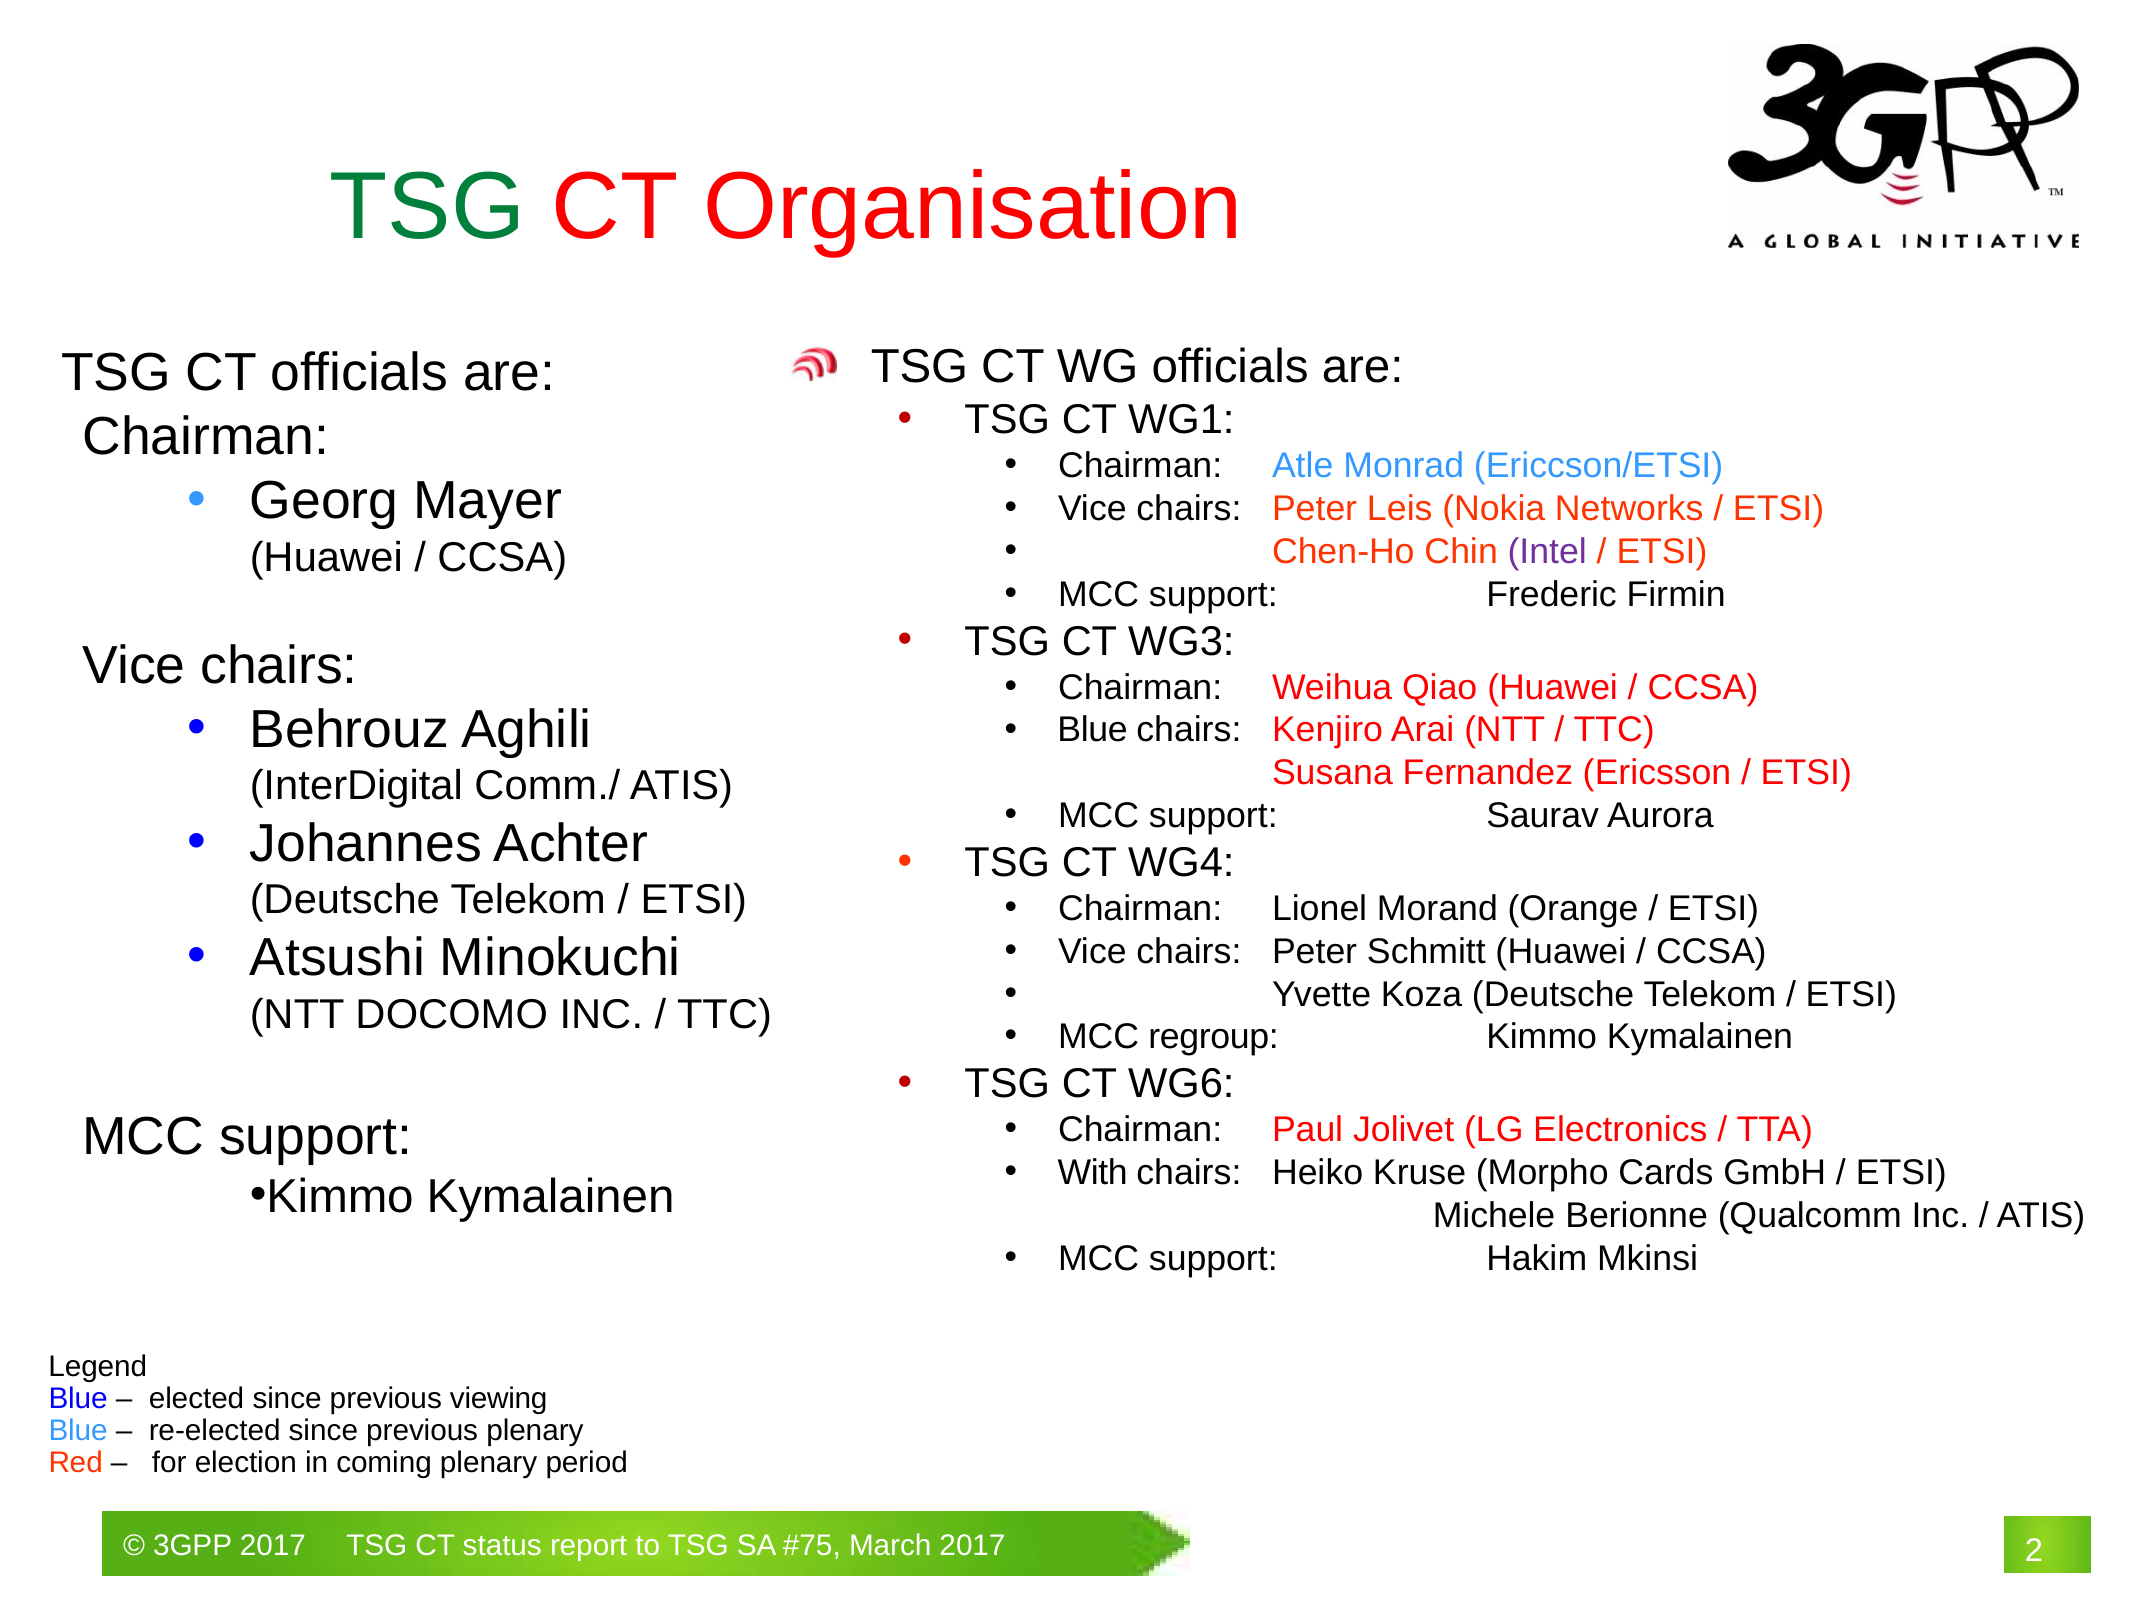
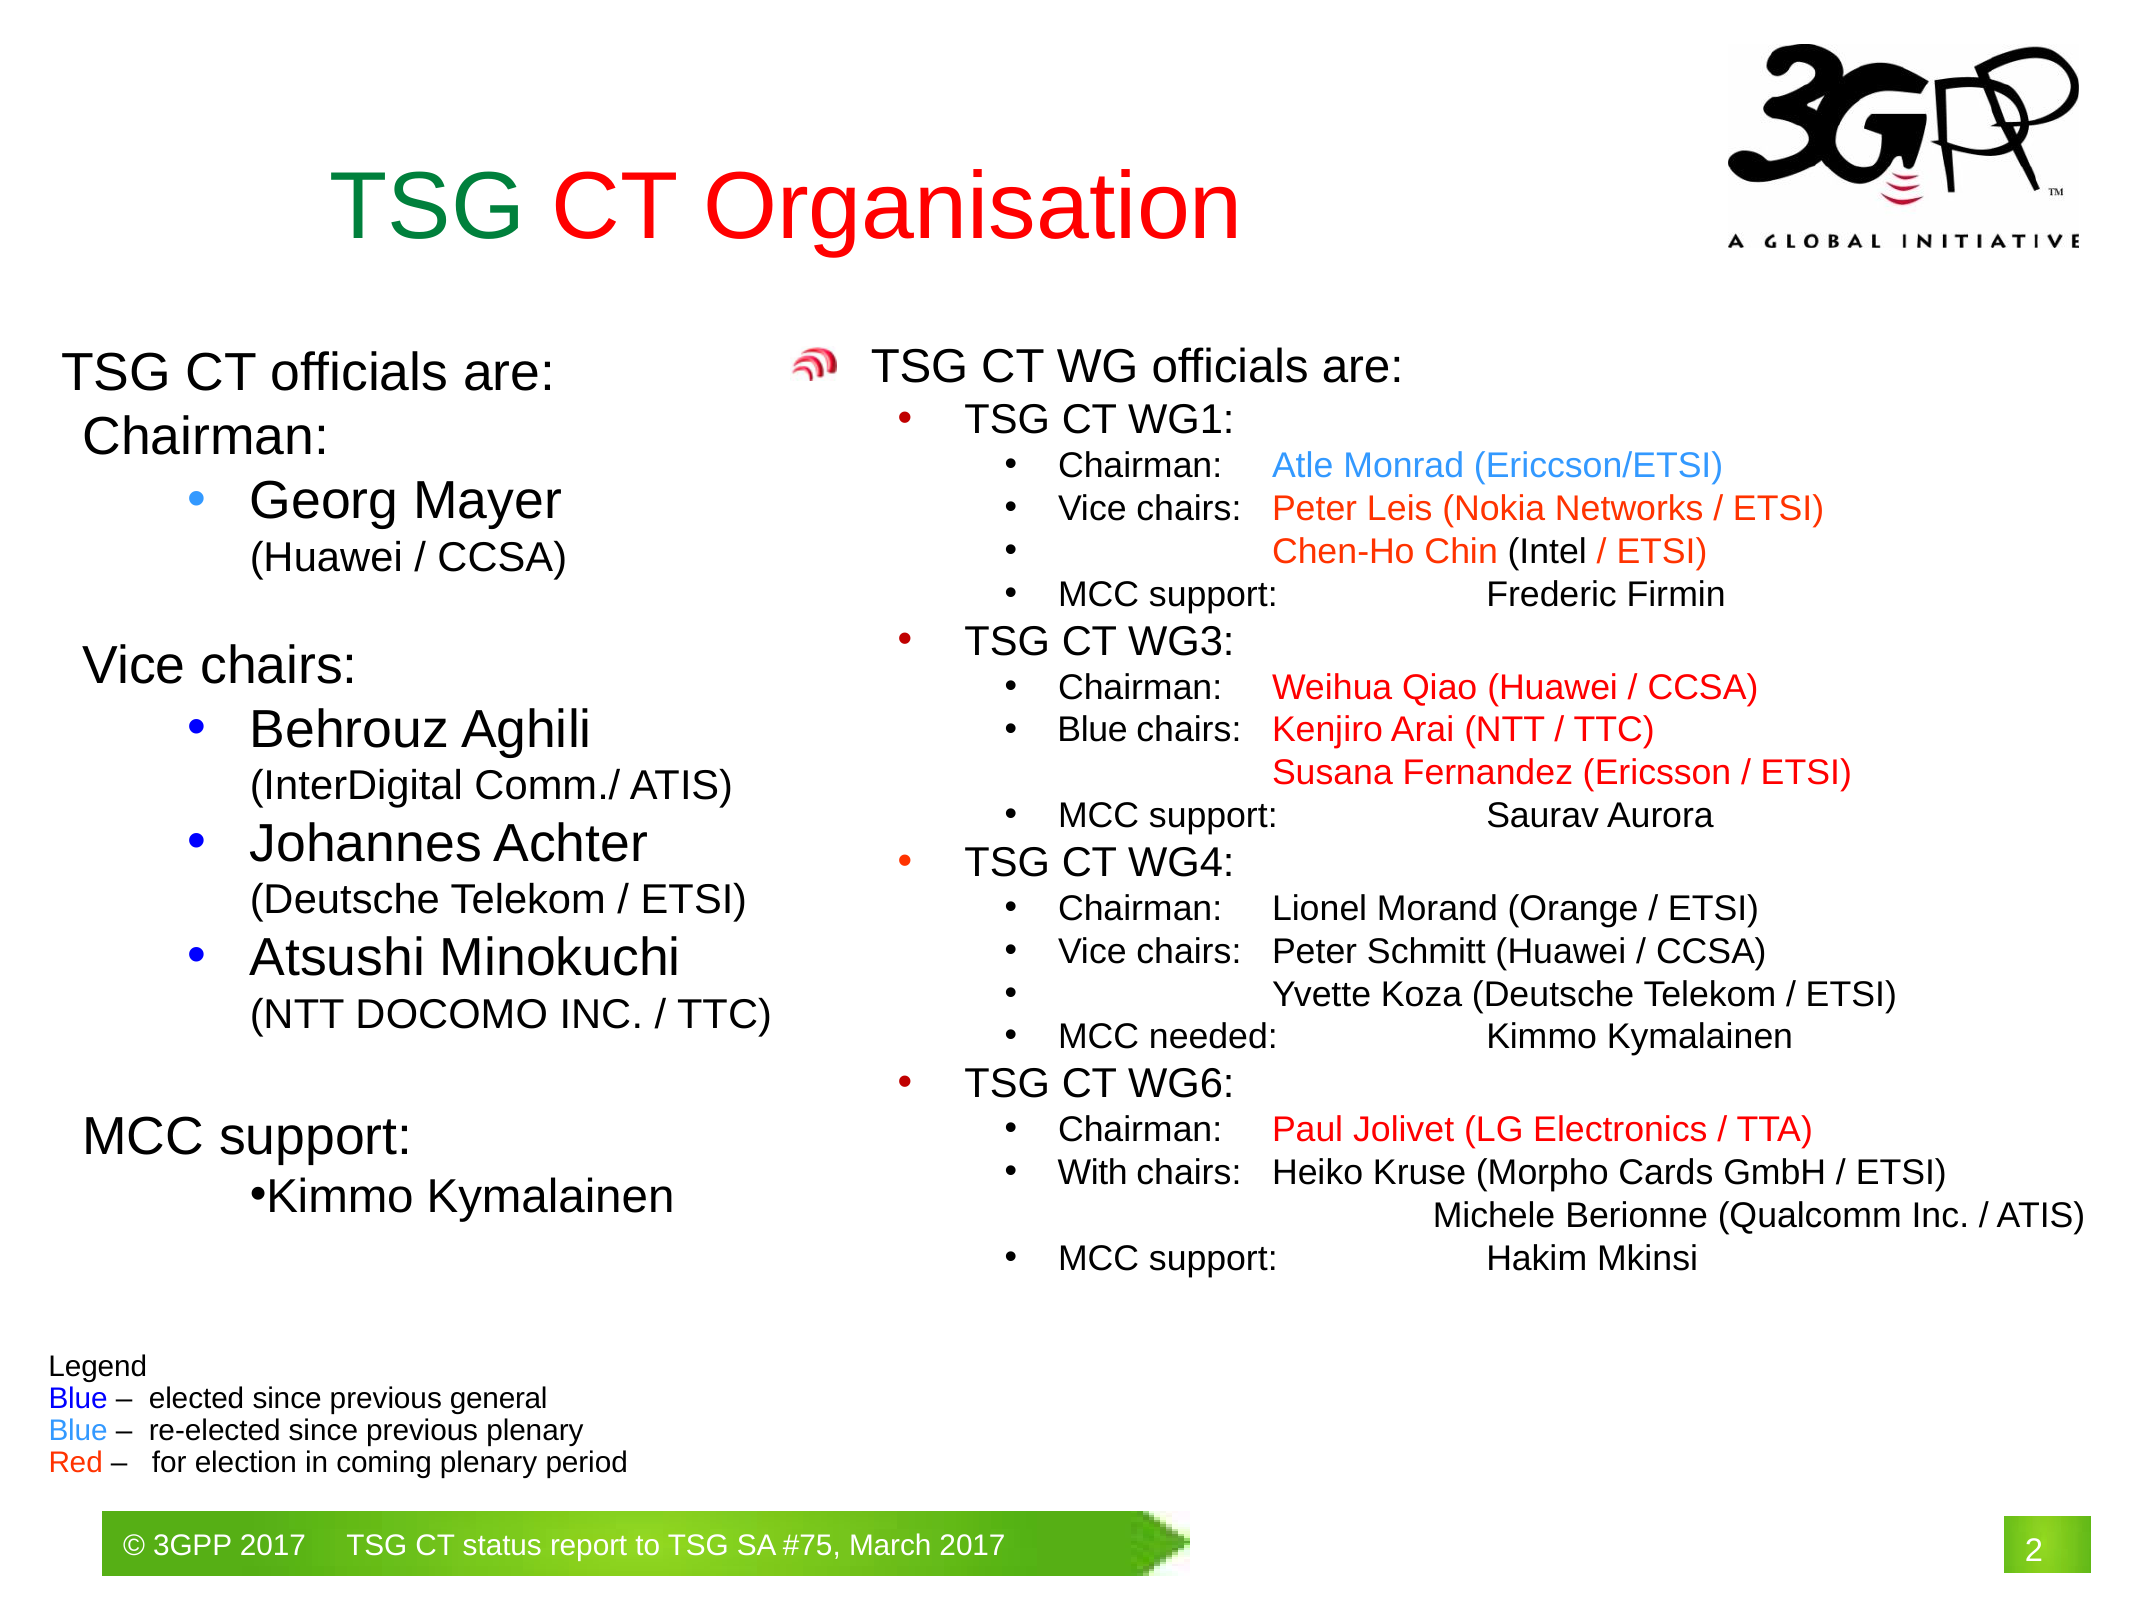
Intel colour: purple -> black (1547, 552)
regroup: regroup -> needed (1213, 1037)
viewing: viewing -> general (499, 1398)
